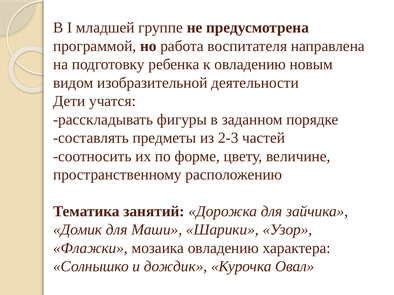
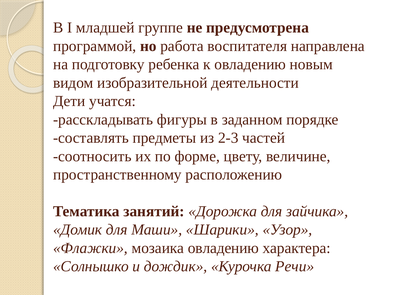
Овал: Овал -> Речи (295, 267)
